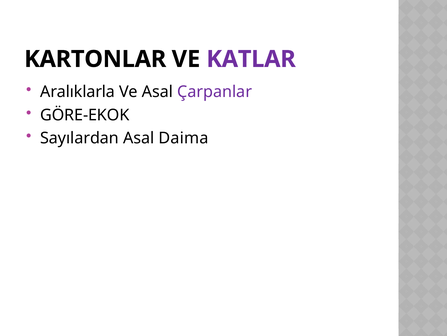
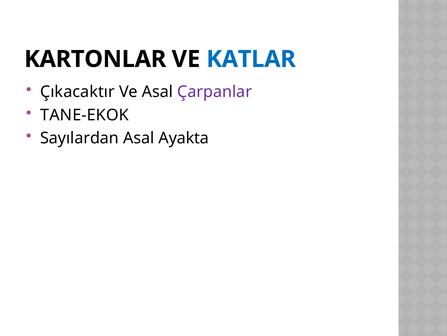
KATLAR colour: purple -> blue (251, 59)
Aralıklarla: Aralıklarla -> Çıkacaktır (78, 92)
GÖRE-EKOK: GÖRE-EKOK -> TANE-EKOK (85, 115)
Daima: Daima -> Ayakta (184, 138)
